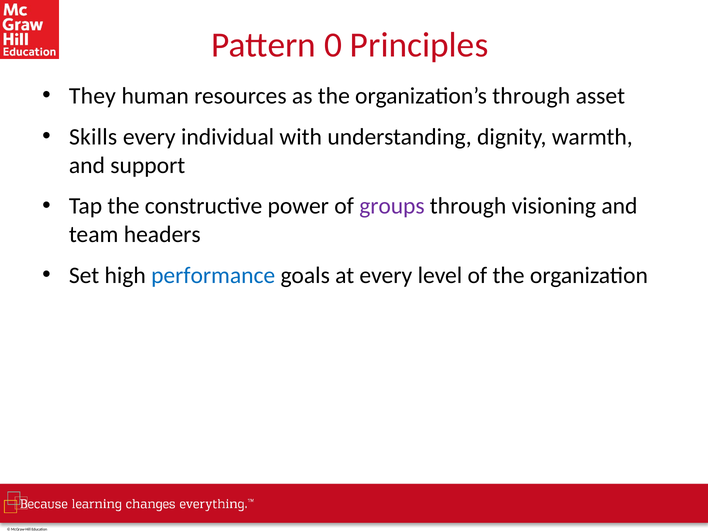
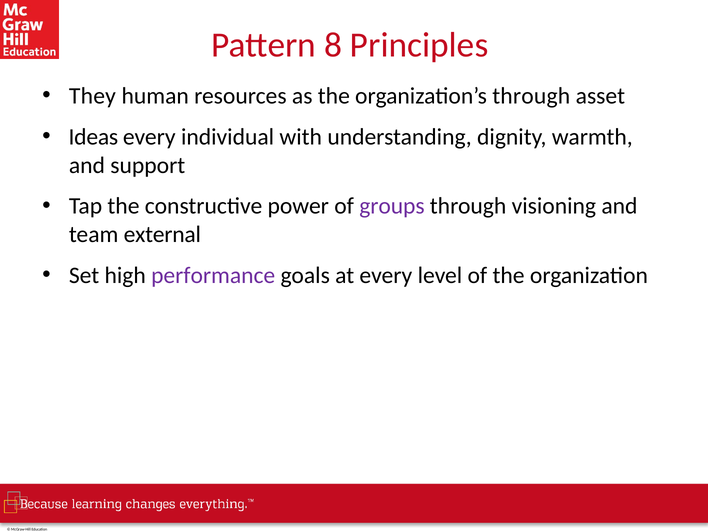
0: 0 -> 8 (333, 45)
Skills: Skills -> Ideas (93, 137)
headers: headers -> external (162, 234)
performance colour: blue -> purple (213, 275)
